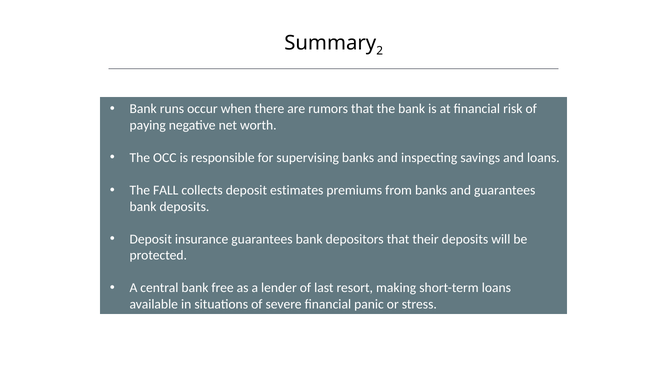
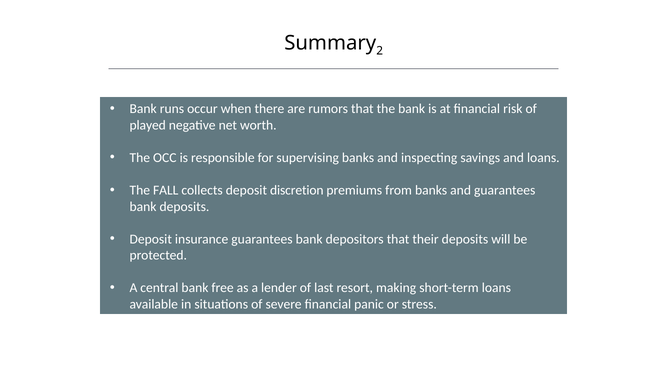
paying: paying -> played (148, 125)
estimates: estimates -> discretion (297, 190)
